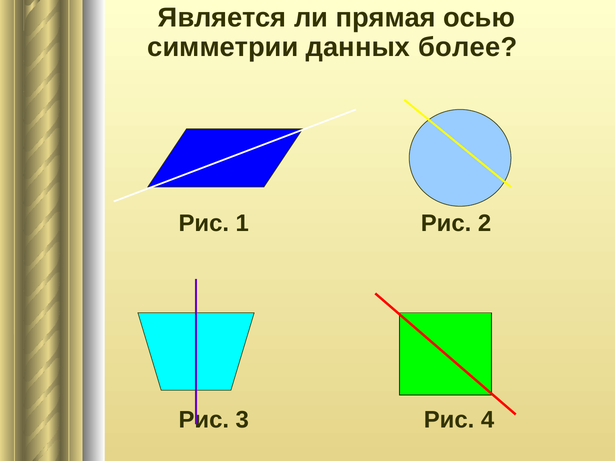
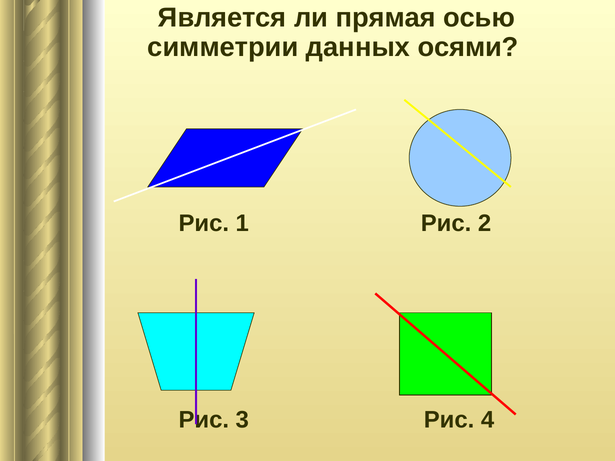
более: более -> осями (468, 47)
